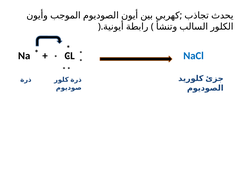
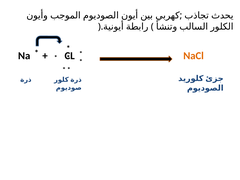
NaCl colour: blue -> orange (194, 56)
